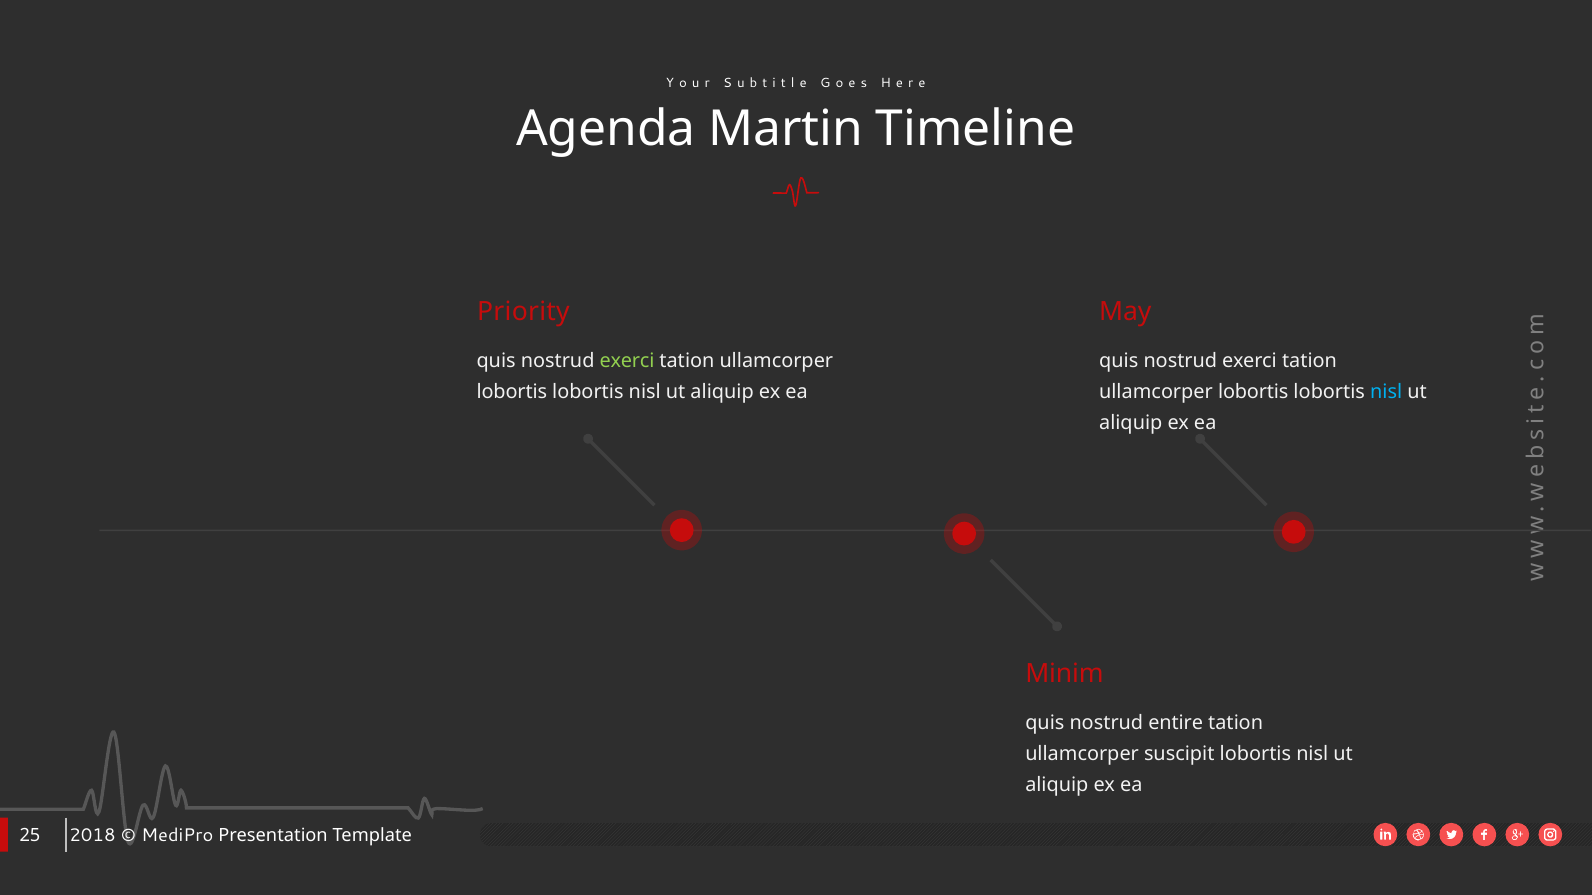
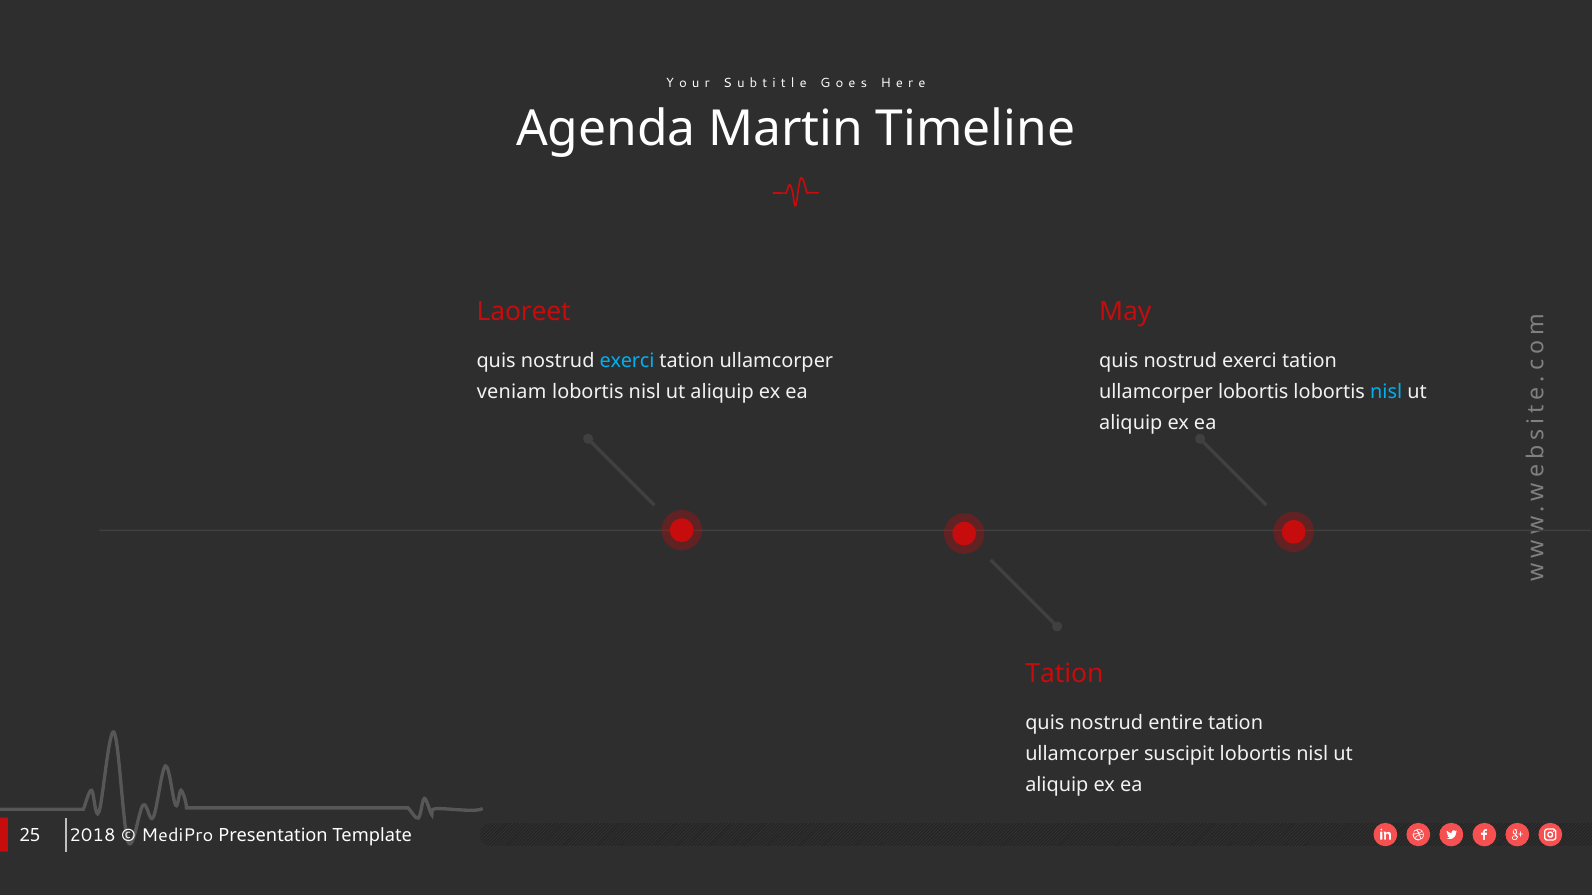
Priority: Priority -> Laoreet (524, 311)
exerci colour: light green -> light blue (627, 361)
lobortis: lobortis -> veniam (512, 392)
Minim: Minim -> Tation (1064, 674)
